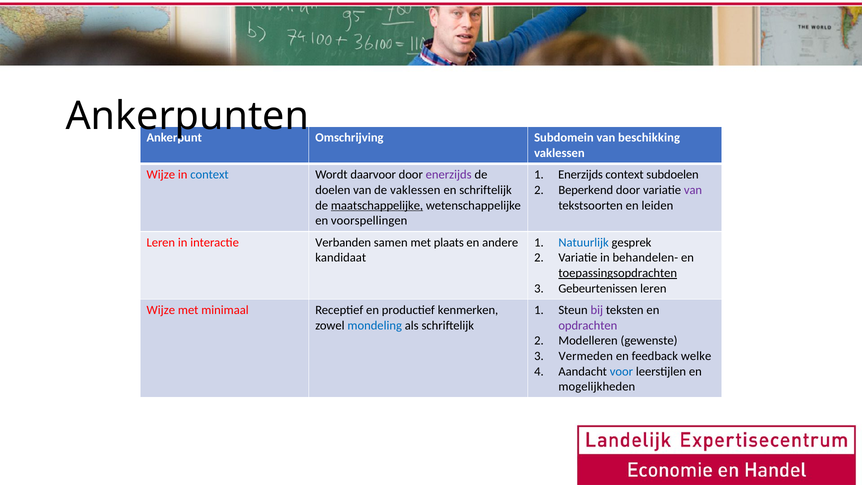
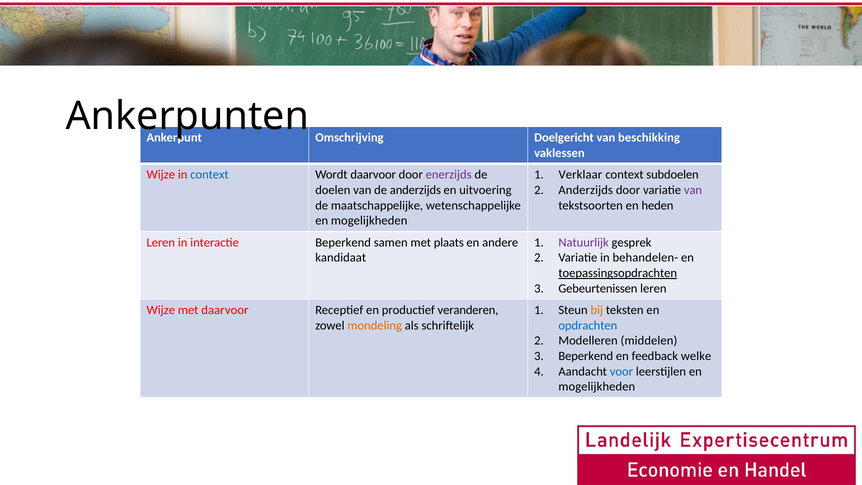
Subdomein: Subdomein -> Doelgericht (564, 138)
Enerzijds: Enerzijds -> Verklaar (580, 175)
de vaklessen: vaklessen -> anderzijds (415, 190)
en schriftelijk: schriftelijk -> uitvoering (485, 190)
Beperkend: Beperkend -> Anderzijds (586, 190)
maatschappelijke underline: present -> none (377, 205)
leiden: leiden -> heden (657, 205)
voorspellingen: voorspellingen -> mogelijkheden (369, 221)
interactie Verbanden: Verbanden -> Beperkend (343, 242)
Natuurlijk colour: blue -> purple (584, 242)
met minimaal: minimaal -> daarvoor (225, 310)
kenmerken: kenmerken -> veranderen (468, 310)
bij colour: purple -> orange (597, 310)
mondeling colour: blue -> orange (375, 325)
opdrachten colour: purple -> blue (588, 325)
gewenste: gewenste -> middelen (649, 341)
Vermeden: Vermeden -> Beperkend (586, 356)
